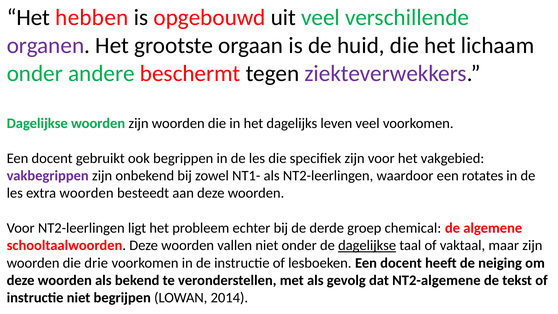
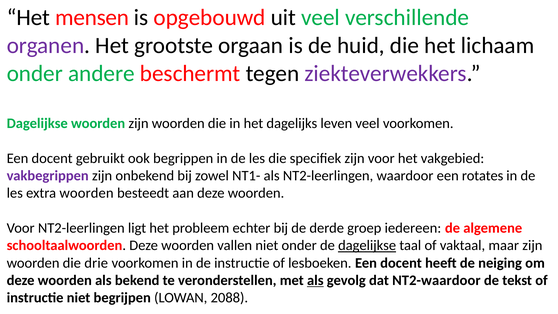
hebben: hebben -> mensen (92, 18)
chemical: chemical -> iedereen (413, 228)
als underline: none -> present (315, 280)
NT2-algemene: NT2-algemene -> NT2-waardoor (436, 280)
2014: 2014 -> 2088 (229, 298)
